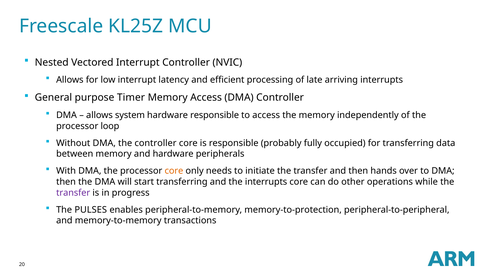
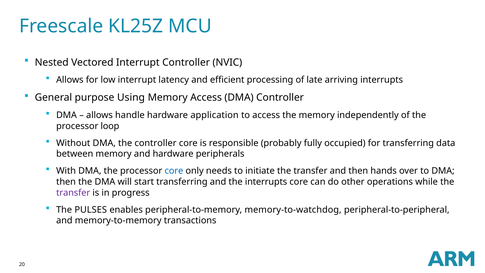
Timer: Timer -> Using (131, 98)
system: system -> handle (130, 115)
hardware responsible: responsible -> application (215, 115)
core colour: orange -> blue (174, 171)
memory-to-protection: memory-to-protection -> memory-to-watchdog (293, 210)
